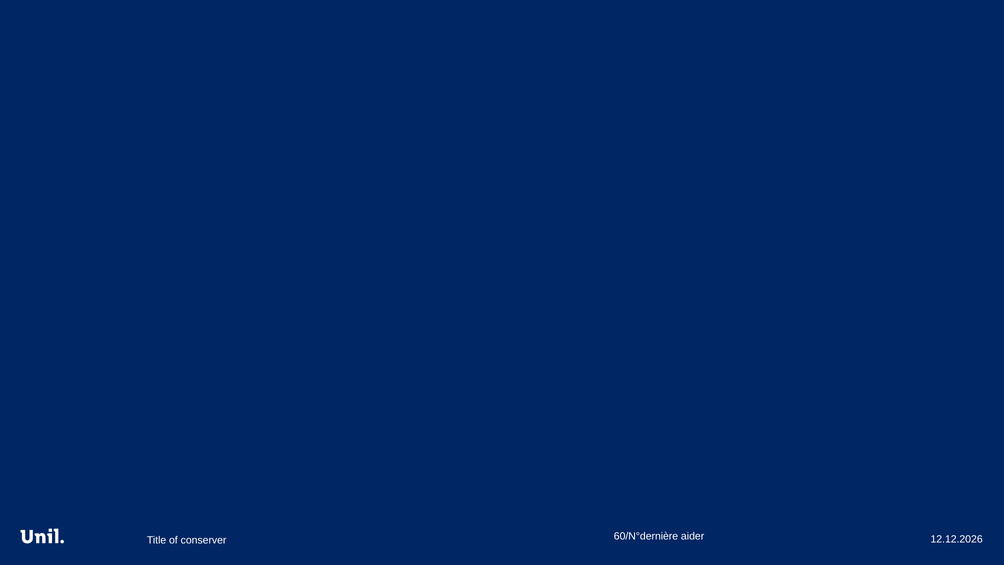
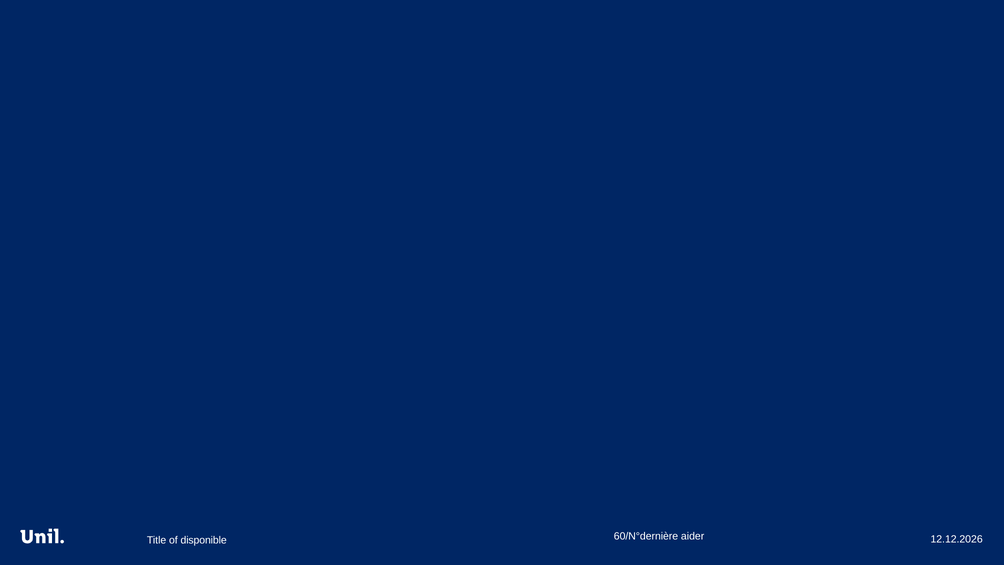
conserver: conserver -> disponible (204, 540)
